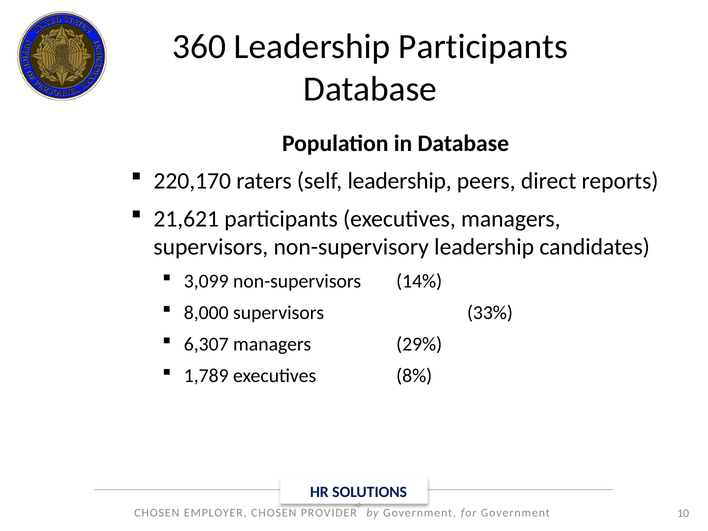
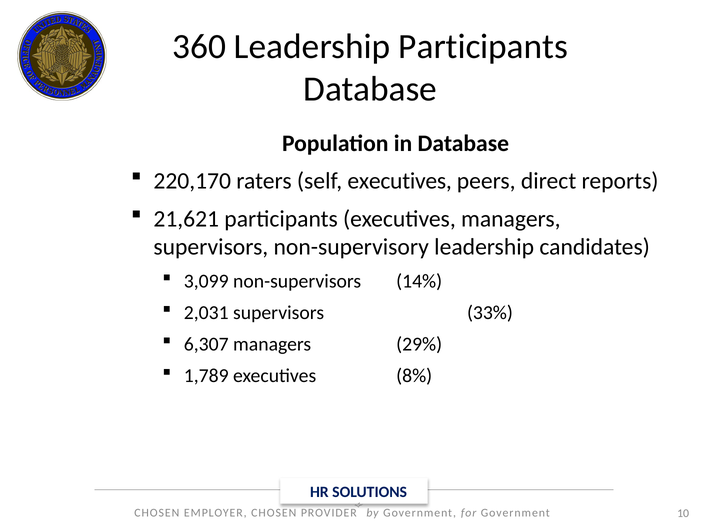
self leadership: leadership -> executives (400, 181)
8,000: 8,000 -> 2,031 (206, 313)
